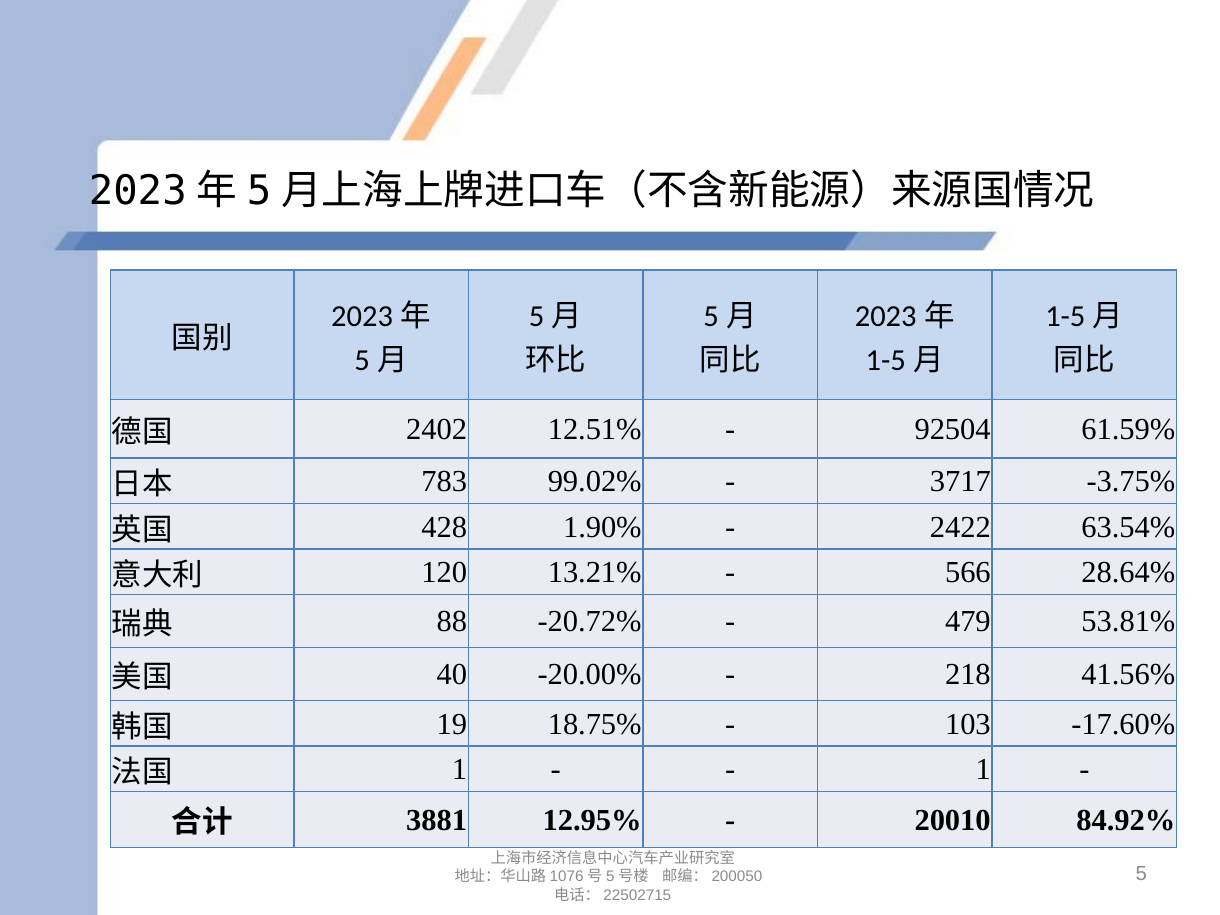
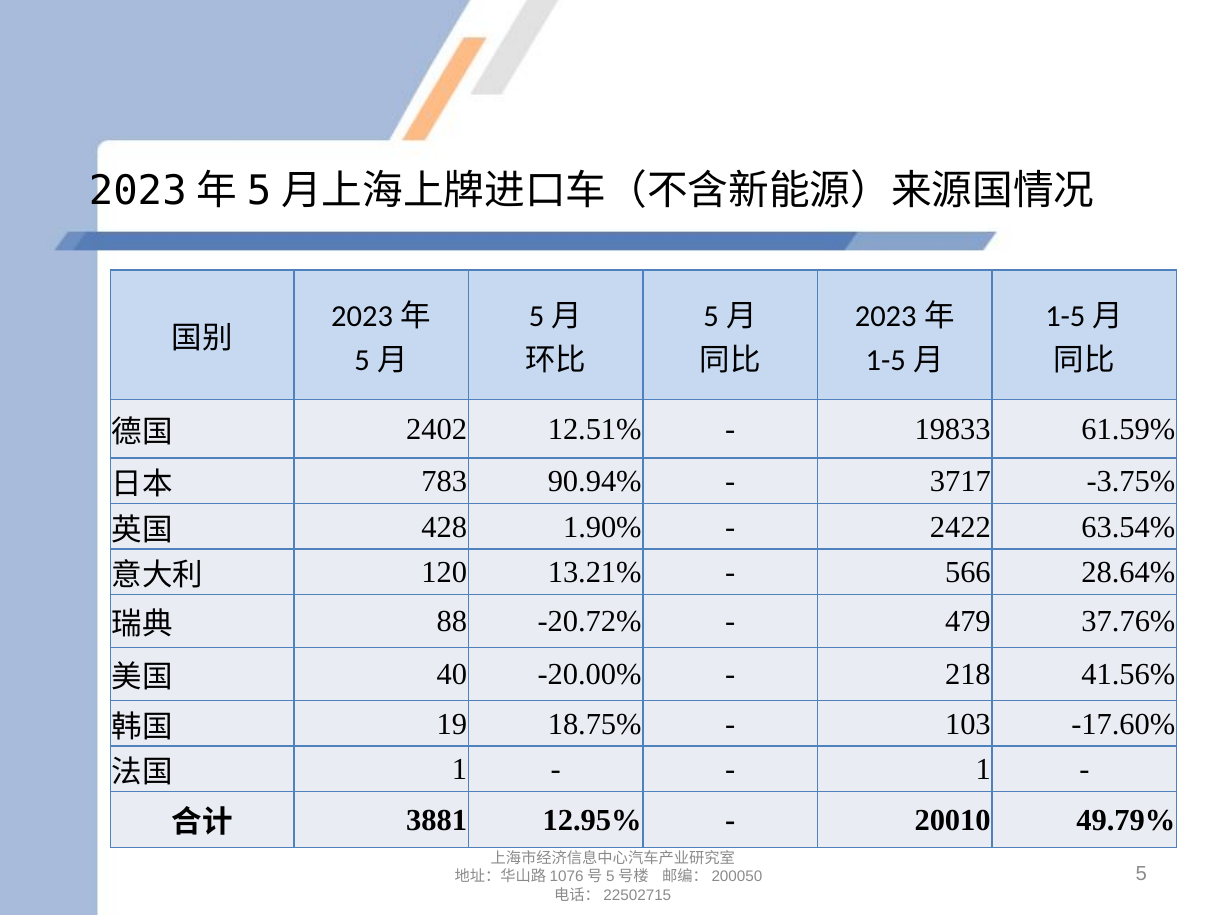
92504: 92504 -> 19833 (953, 430)
99.02%: 99.02% -> 90.94% (595, 482)
53.81%: 53.81% -> 37.76% (1128, 622)
84.92%: 84.92% -> 49.79% (1126, 820)
